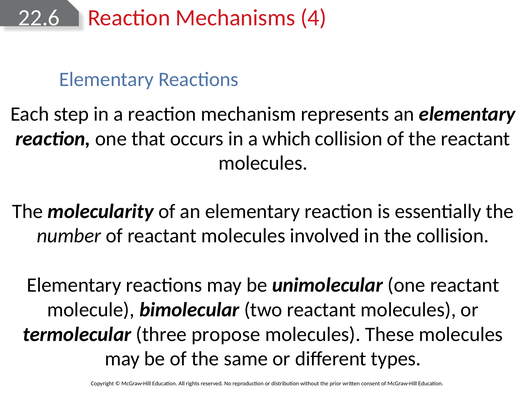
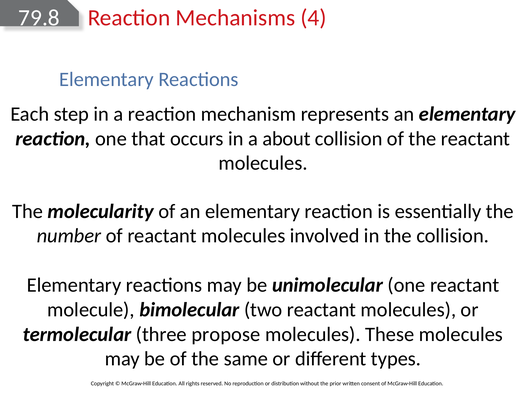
22.6: 22.6 -> 79.8 (39, 18)
which: which -> about (287, 139)
